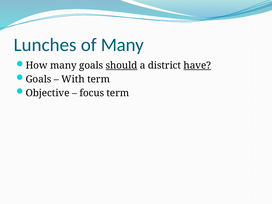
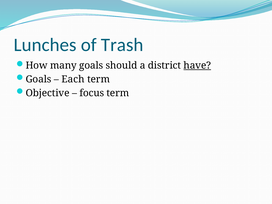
of Many: Many -> Trash (122, 45)
should underline: present -> none (121, 65)
With: With -> Each (73, 79)
